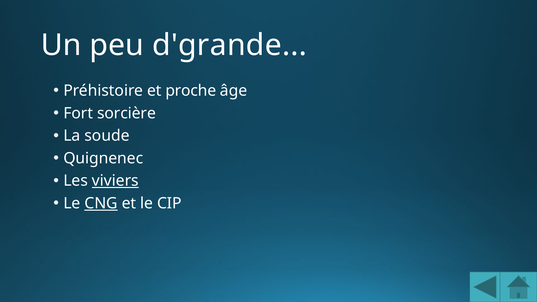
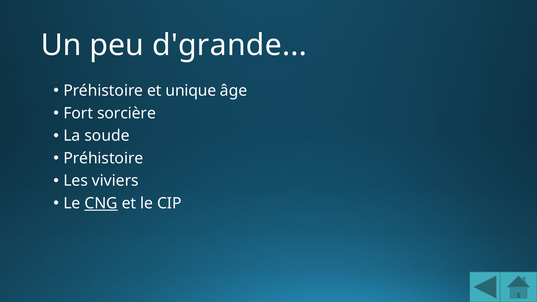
proche: proche -> unique (191, 91)
Quignenec: Quignenec -> Préhistoire (103, 158)
viviers underline: present -> none (115, 181)
